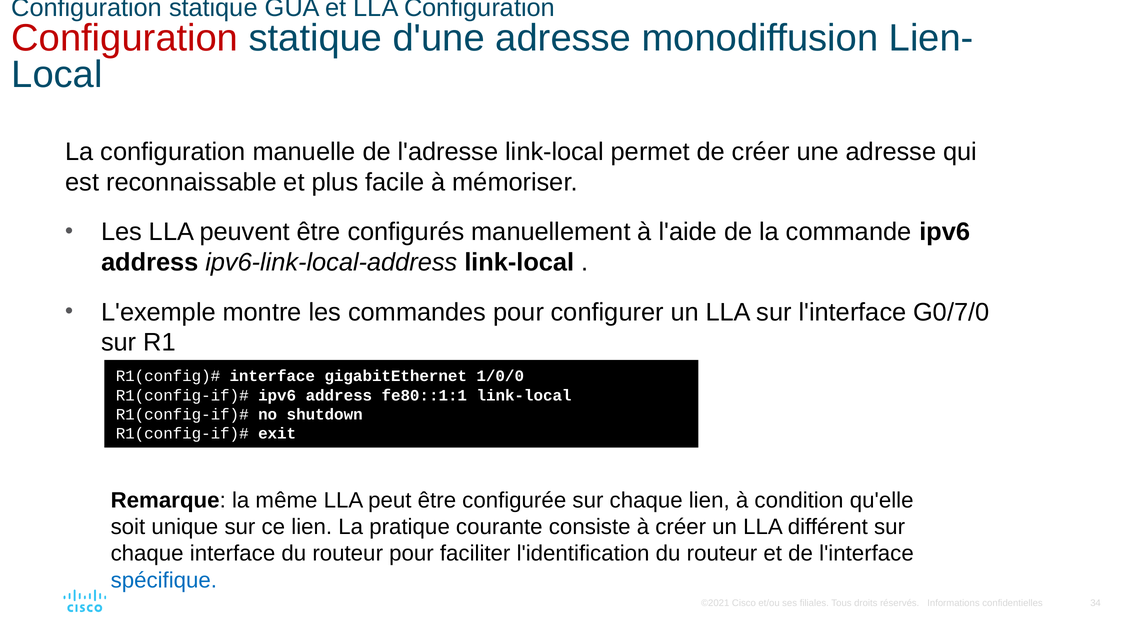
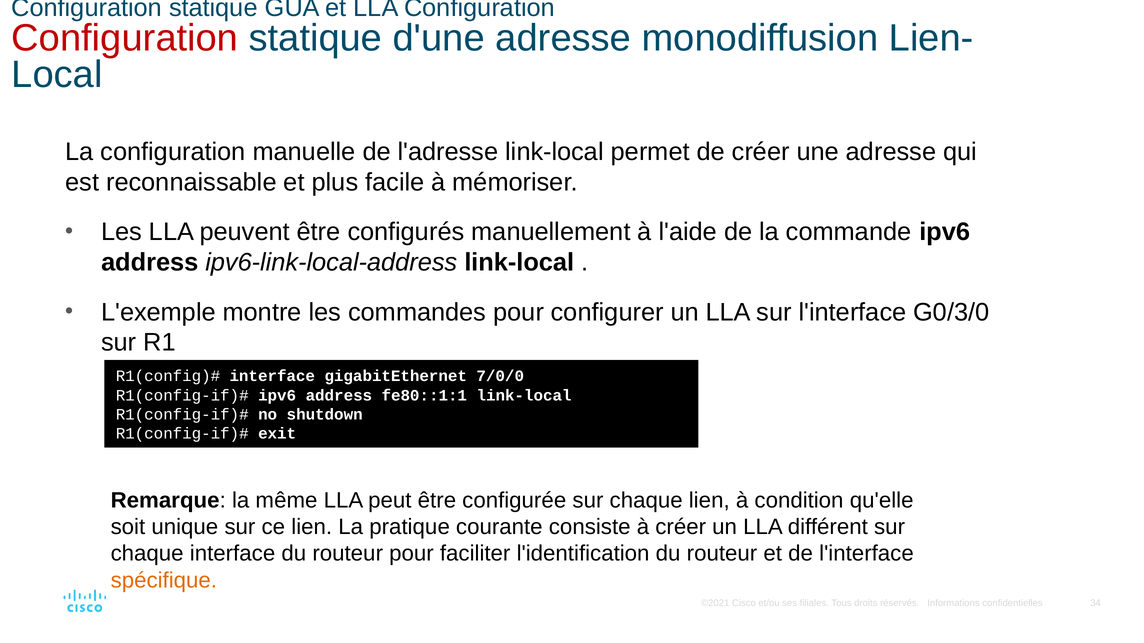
G0/7/0: G0/7/0 -> G0/3/0 (951, 312)
1/0/0: 1/0/0 -> 7/0/0 (500, 377)
spécifique colour: blue -> orange (164, 581)
